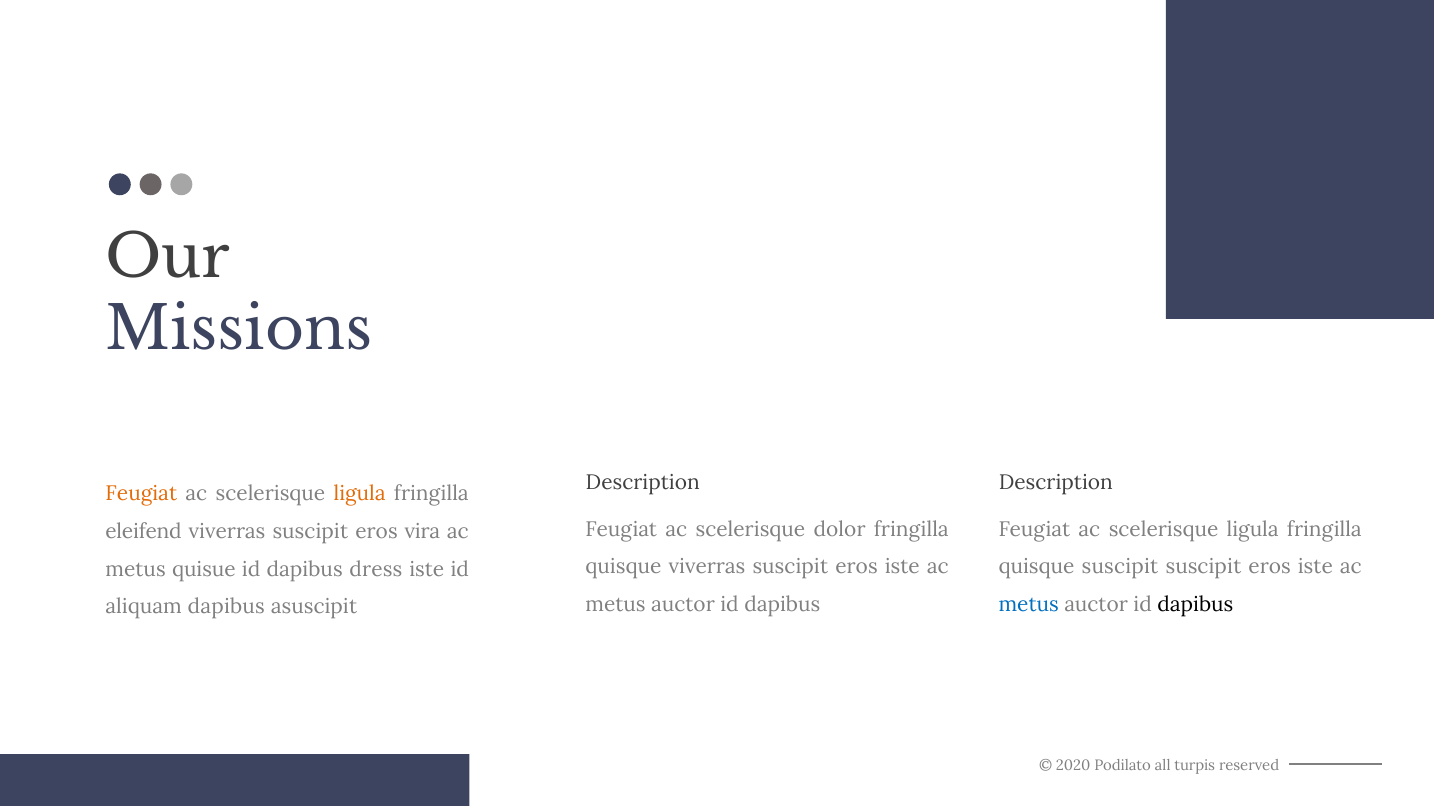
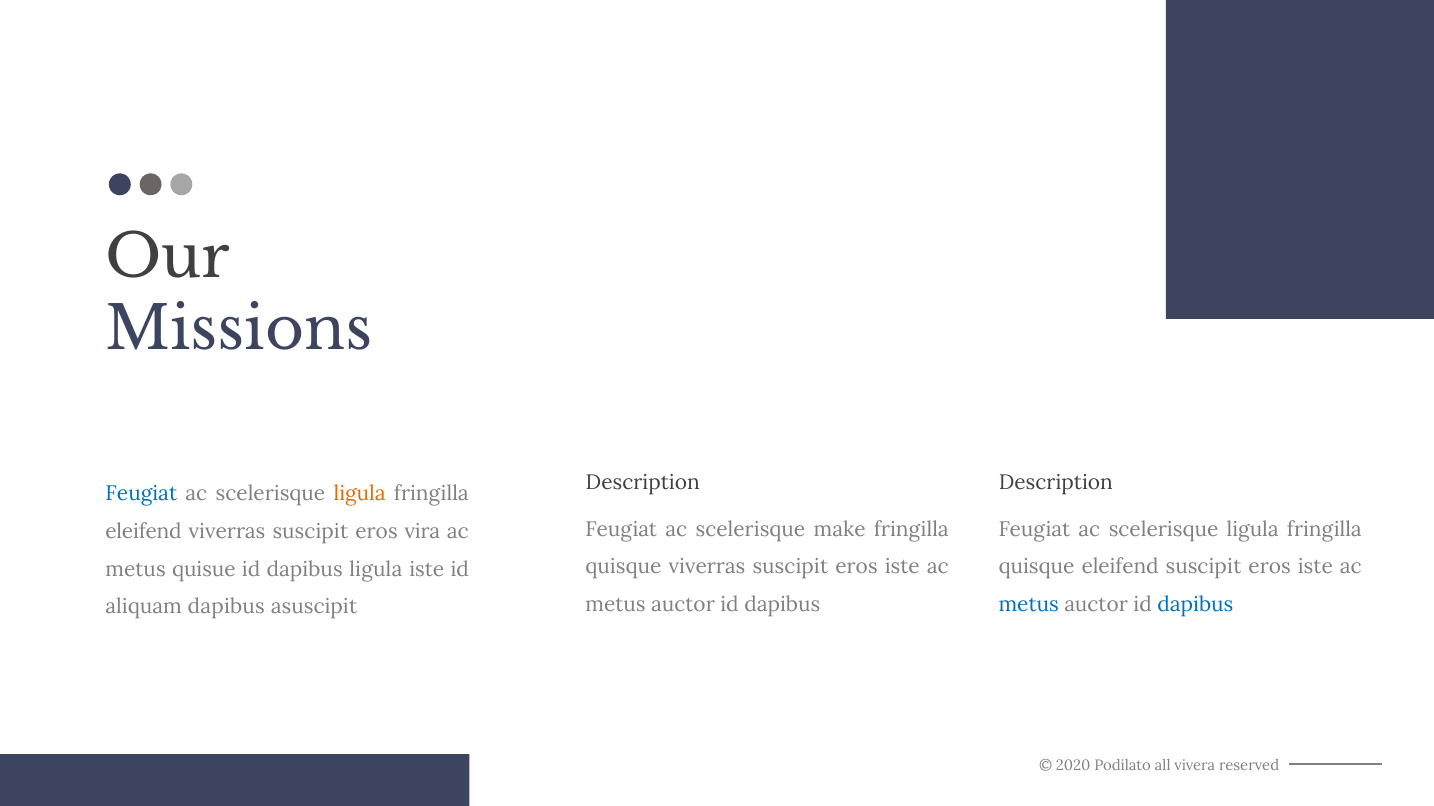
Feugiat colour: orange -> blue (141, 494)
dolor: dolor -> make (840, 530)
quisque suscipit: suscipit -> eleifend (1120, 567)
dapibus dress: dress -> ligula (376, 569)
dapibus colour: black -> blue (1195, 605)
turpis: turpis -> vivera (1195, 766)
